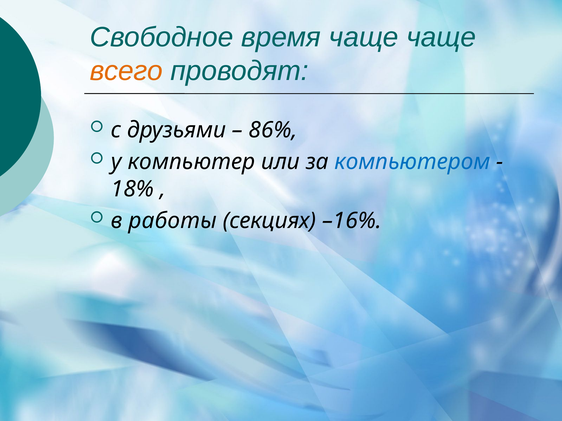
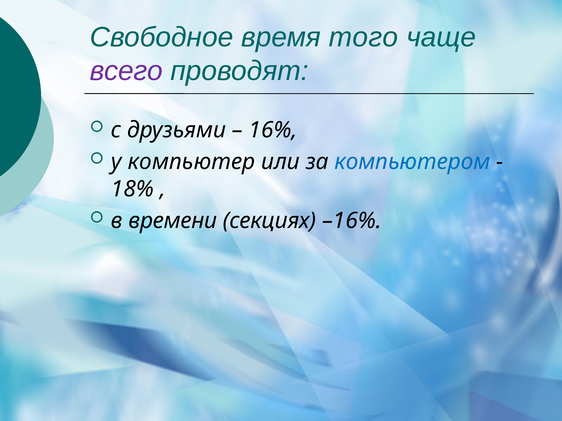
время чаще: чаще -> того (364, 37)
всего colour: orange -> purple (126, 71)
86%: 86% -> 16% (273, 130)
работы: работы -> времени (173, 221)
